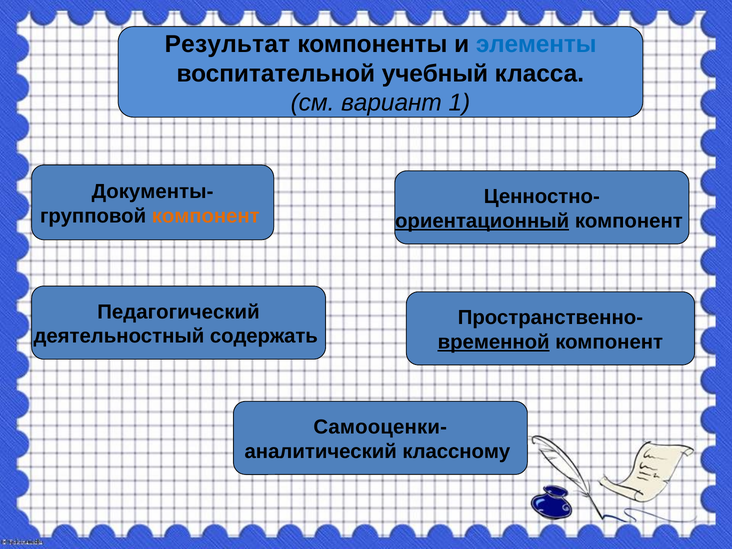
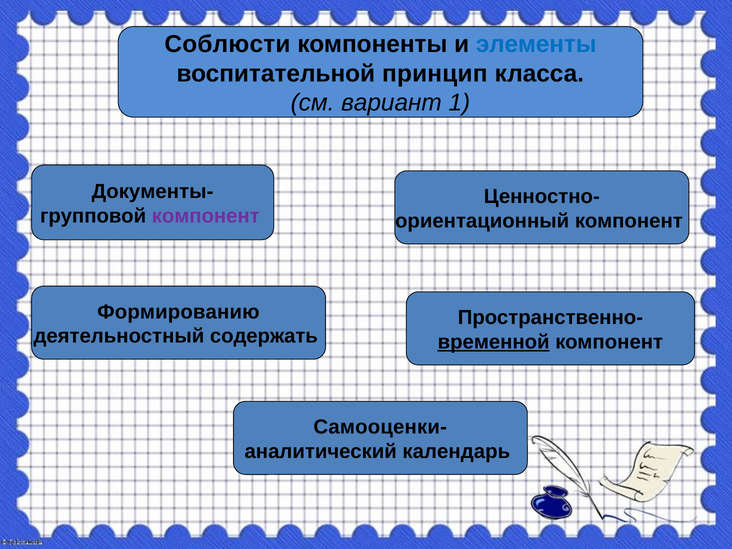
Результат: Результат -> Соблюсти (227, 44)
учебный: учебный -> принцип (435, 74)
компонент colour: orange -> purple (206, 216)
ориентационный underline: present -> none (482, 221)
Педагогический: Педагогический -> Формированию (178, 312)
классному: классному -> календарь (456, 452)
